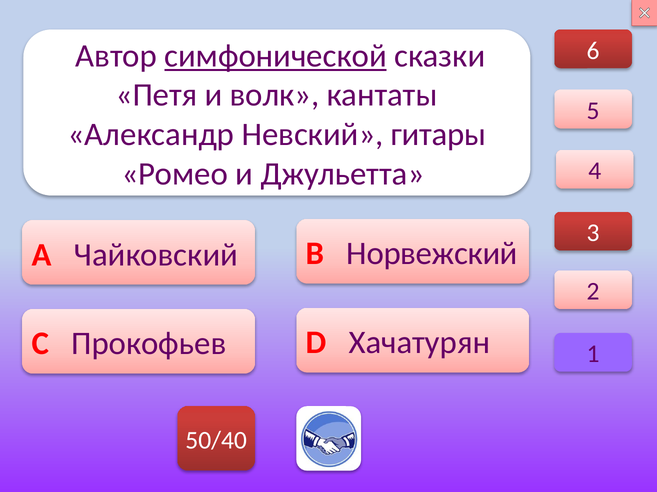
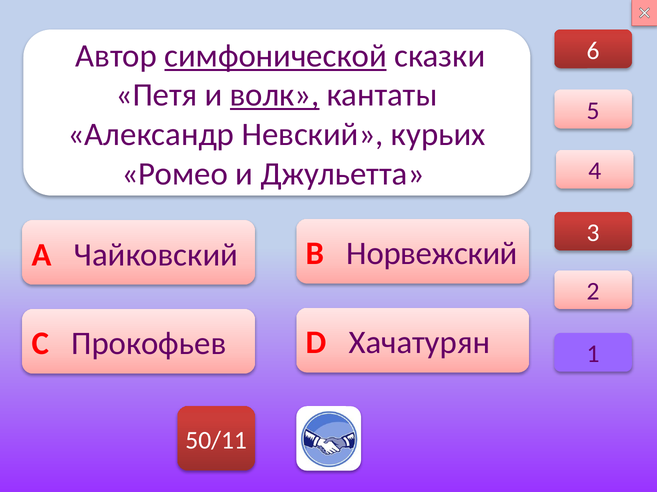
волк underline: none -> present (275, 95)
гитары: гитары -> курьих (438, 135)
50/40: 50/40 -> 50/11 (216, 441)
